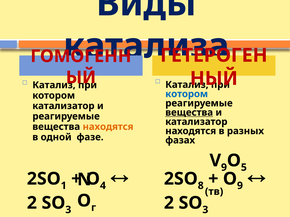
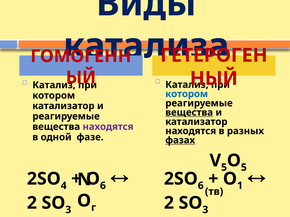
находятся colour: orange -> purple (108, 127)
фазах underline: none -> present (180, 141)
9: 9 -> 5 (224, 168)
1: 1 -> 4 (64, 186)
4: 4 -> 6 (103, 186)
8: 8 -> 6 (201, 186)
9: 9 -> 1 (240, 186)
